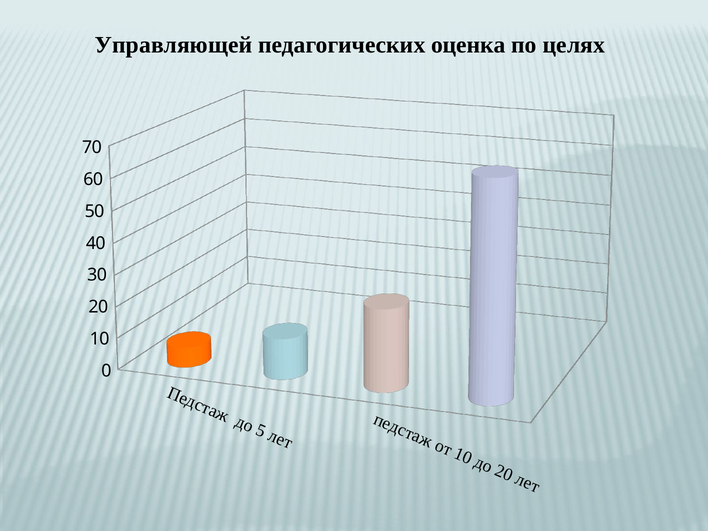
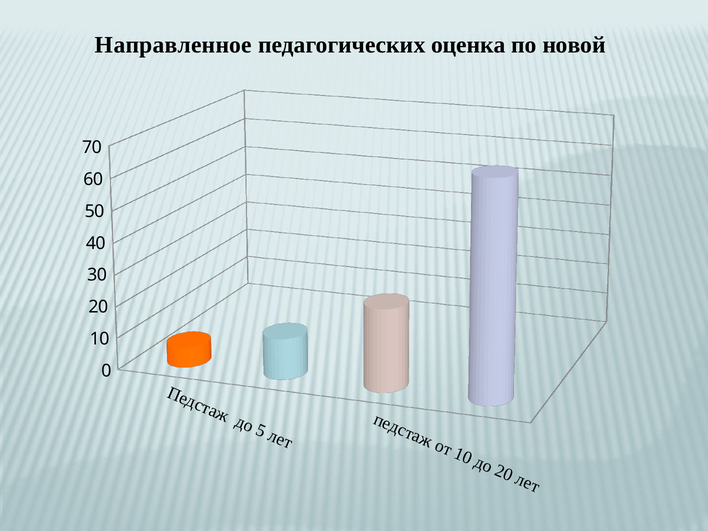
Управляющей: Управляющей -> Направленное (173, 45)
целях: целях -> новой (574, 45)
